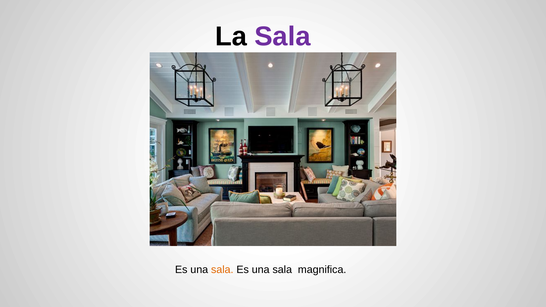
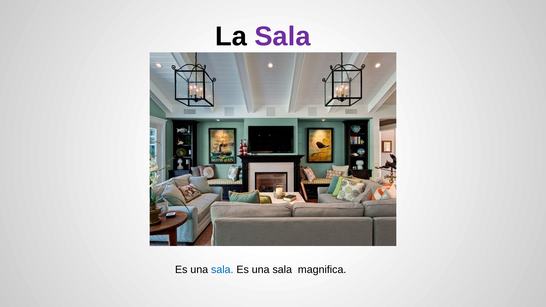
sala colour: orange -> blue (222, 270)
